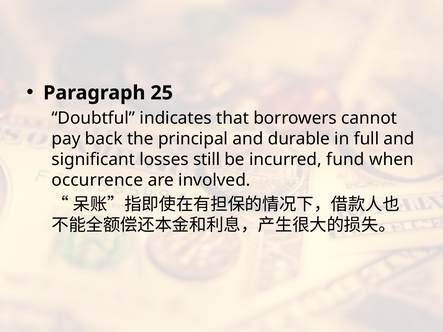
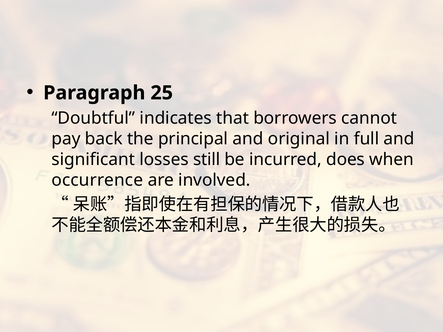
durable: durable -> original (299, 139)
fund: fund -> does (346, 160)
